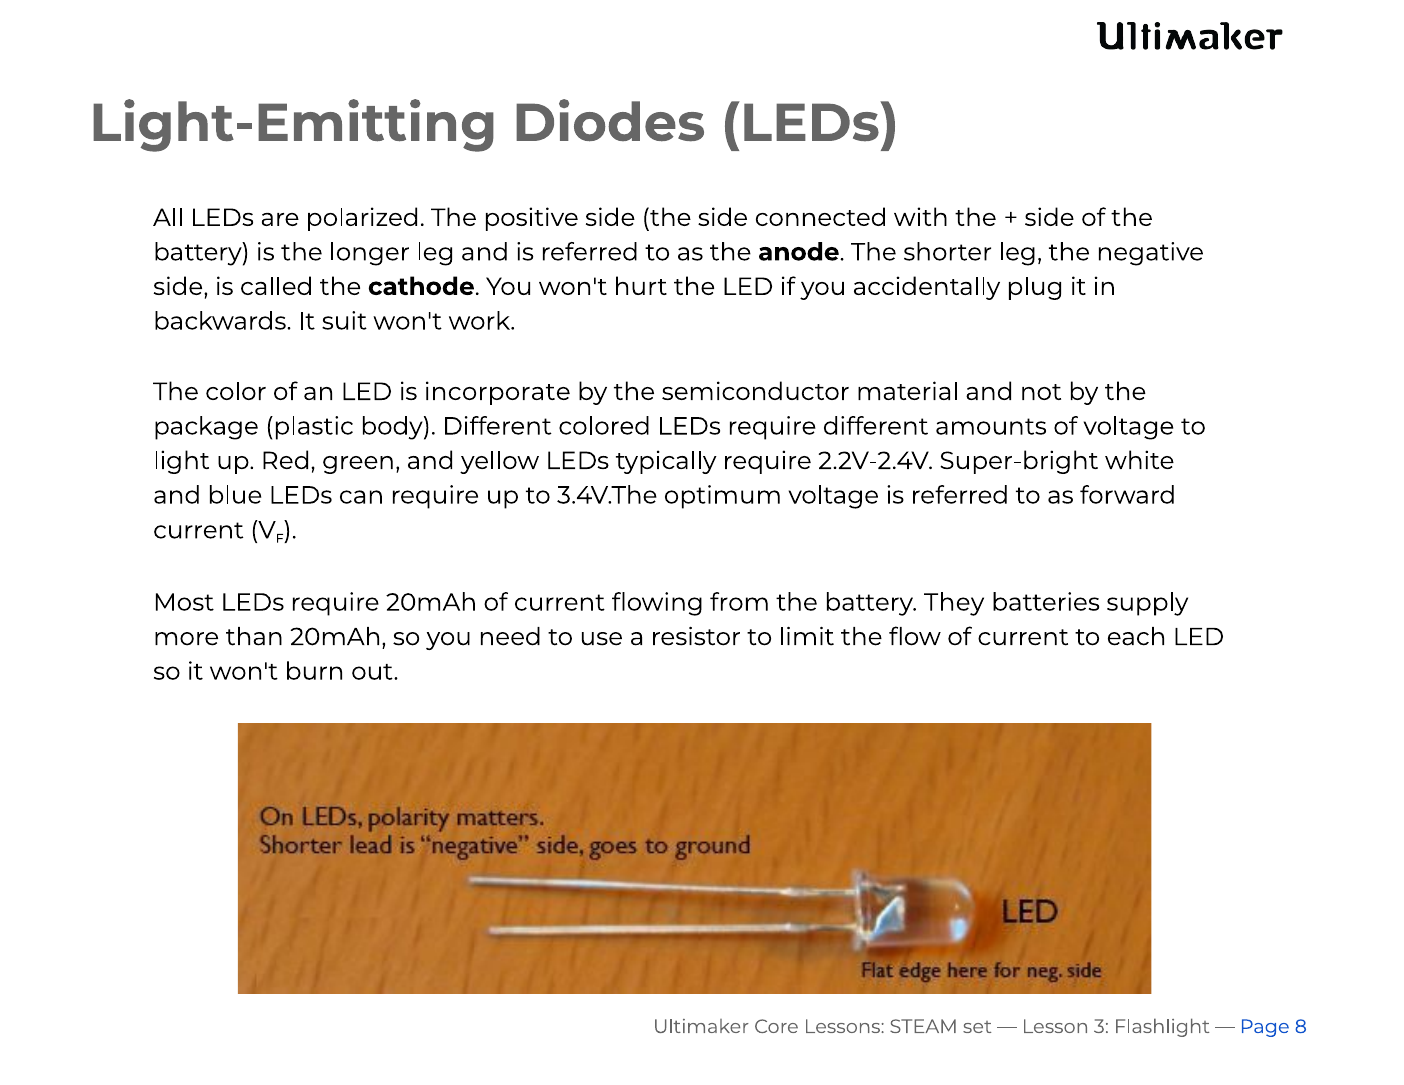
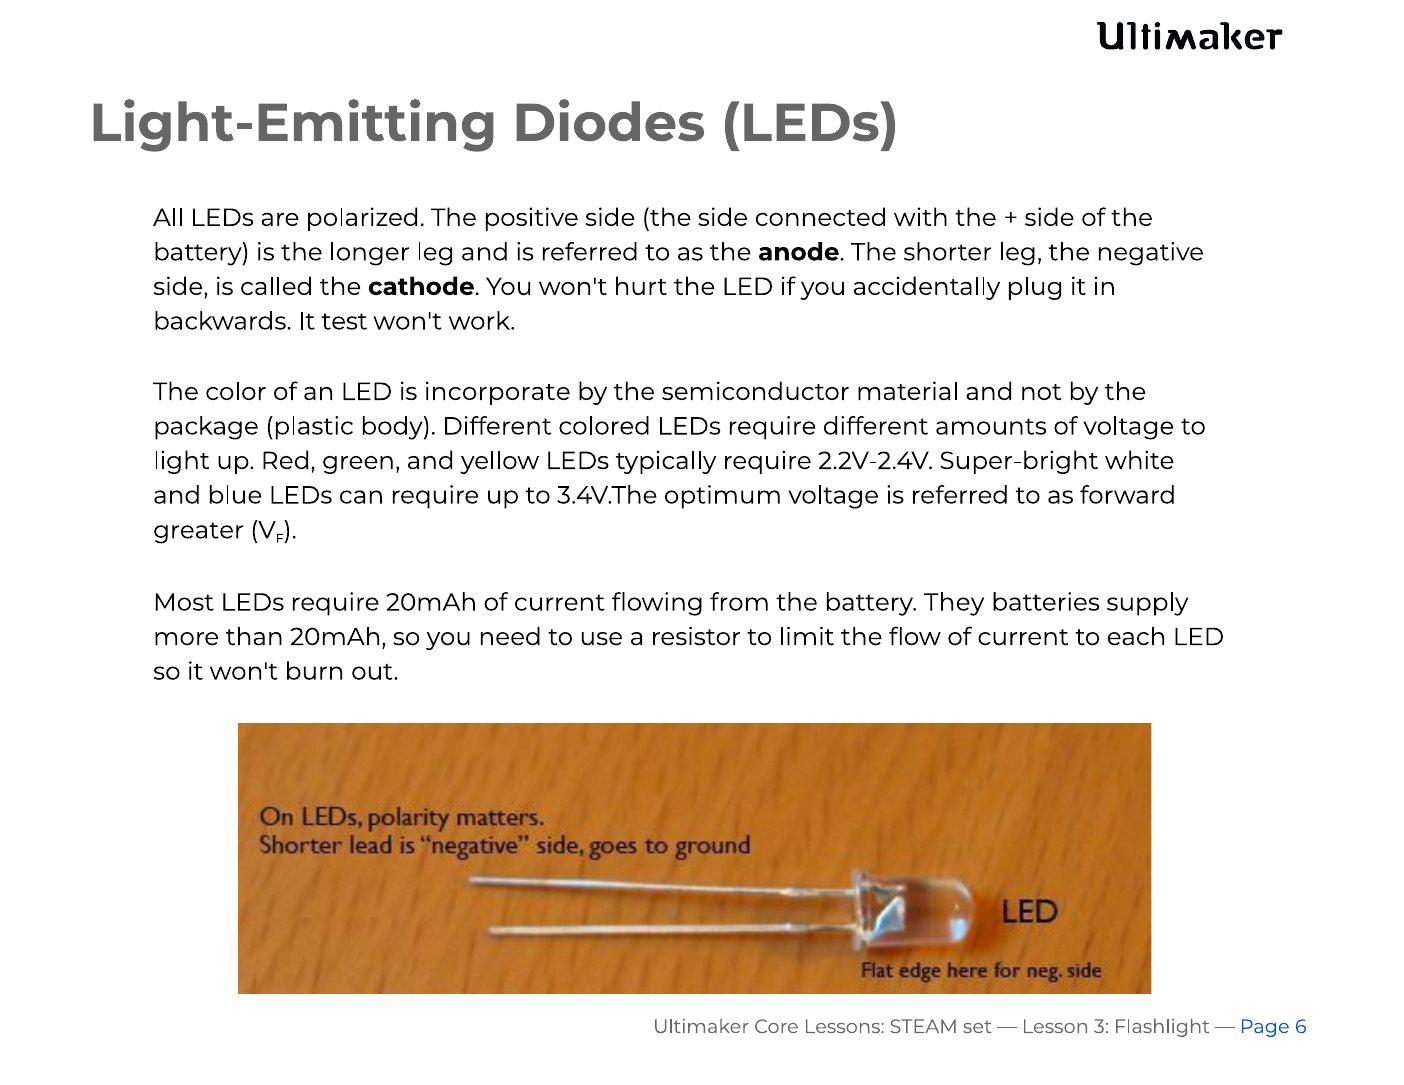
suit: suit -> test (345, 321)
current: current -> greater (199, 530)
8: 8 -> 6 (1301, 1027)
